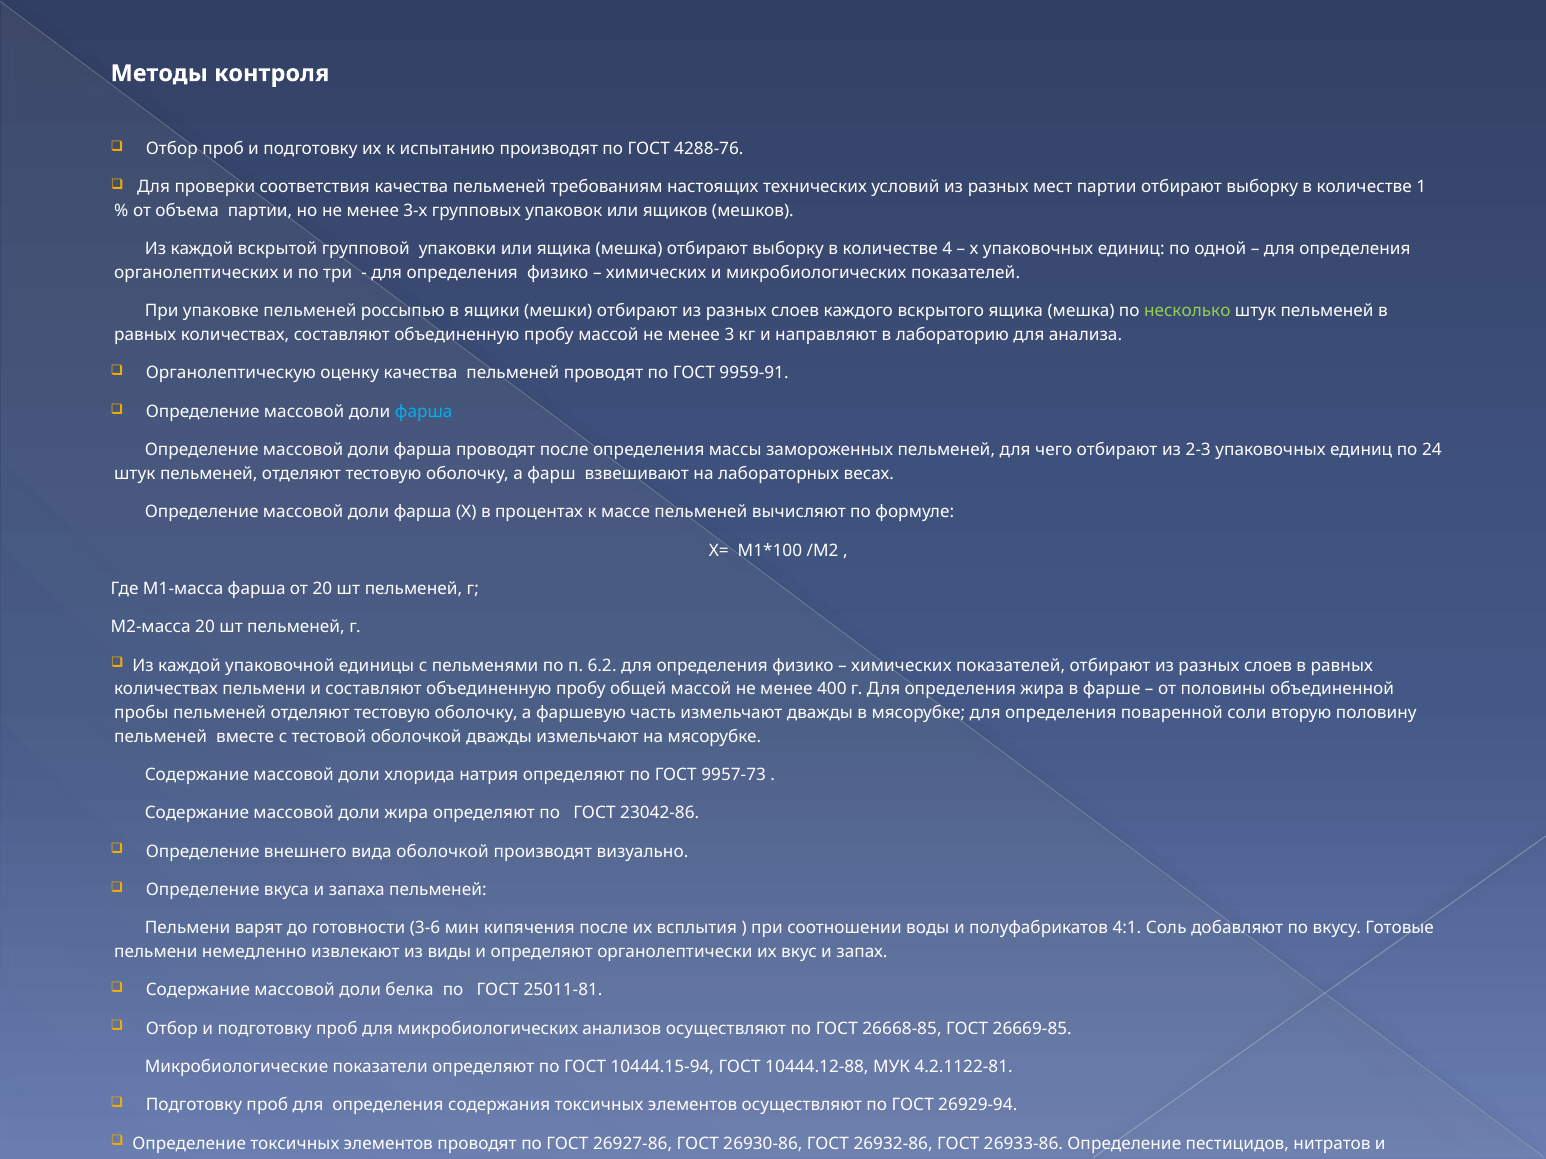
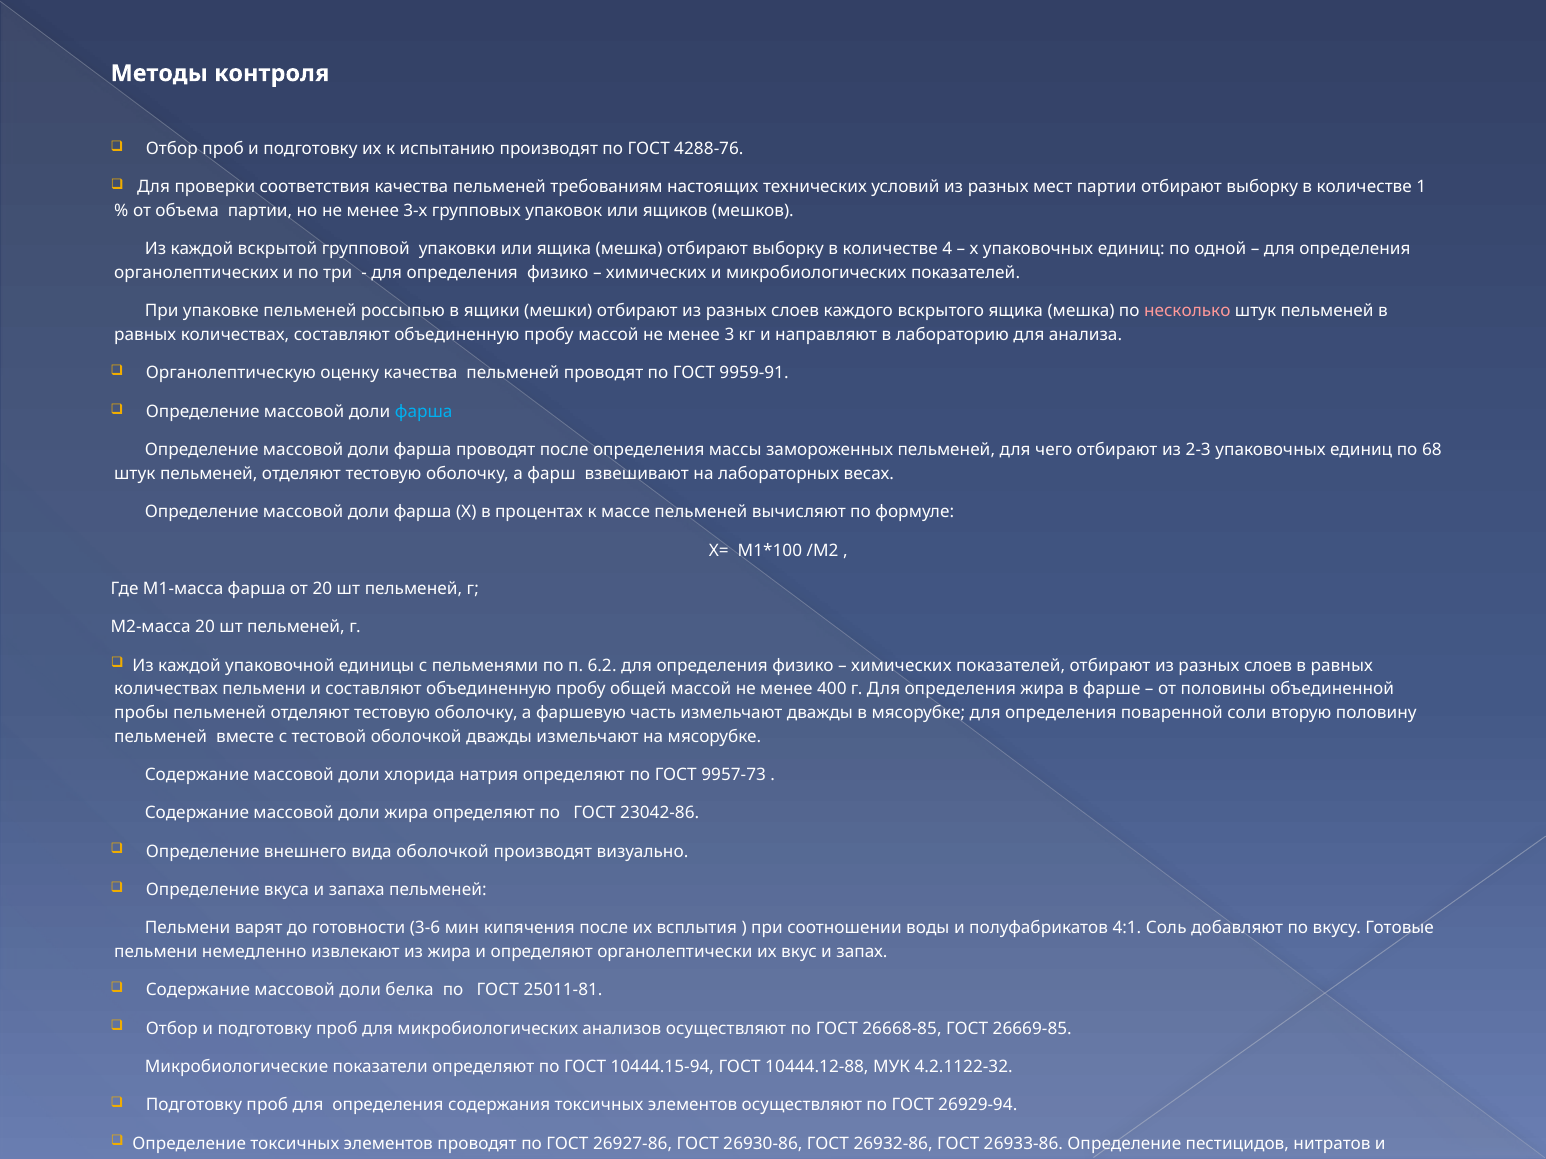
несколько colour: light green -> pink (1187, 311)
24: 24 -> 68 (1432, 450)
из виды: виды -> жира (449, 952)
4.2.1122-81: 4.2.1122-81 -> 4.2.1122-32 (964, 1067)
